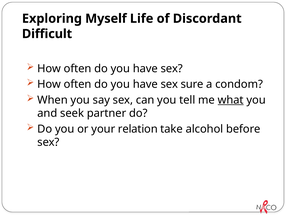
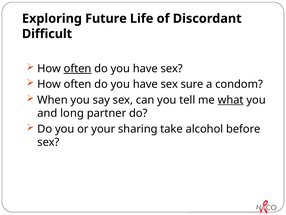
Myself: Myself -> Future (106, 19)
often underline: none -> present (78, 68)
seek: seek -> long (72, 113)
relation: relation -> sharing (138, 129)
